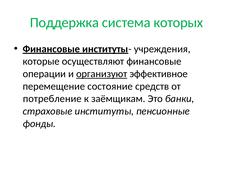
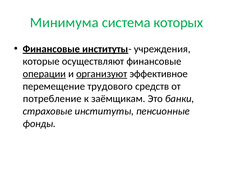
Поддержка: Поддержка -> Минимума (64, 23)
операции underline: none -> present (44, 74)
состояние: состояние -> трудового (110, 86)
